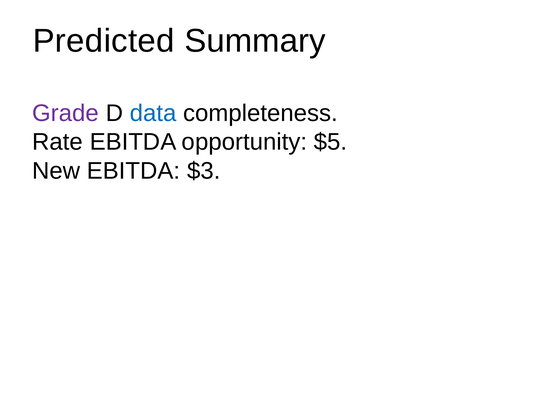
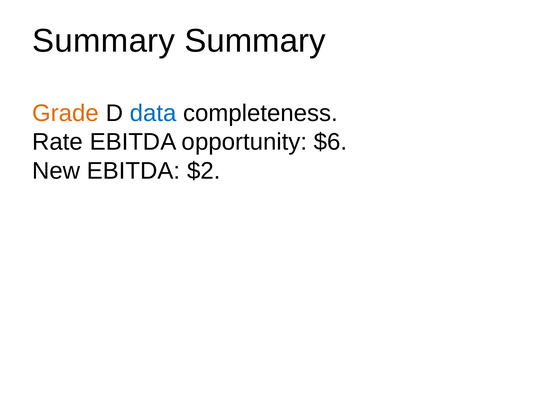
Predicted: Predicted -> Summary (104, 41)
Grade colour: purple -> orange (66, 113)
$5: $5 -> $6 (330, 142)
$3: $3 -> $2 (204, 171)
